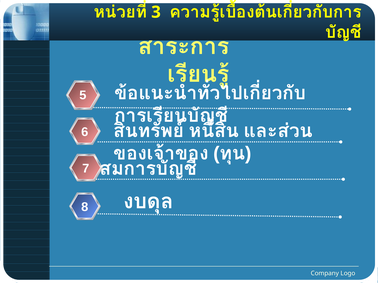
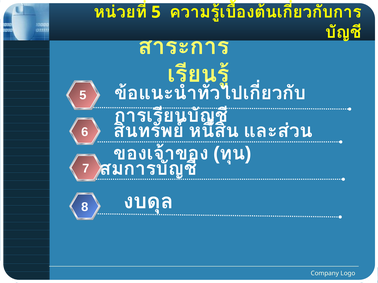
3: 3 -> 5 (156, 12)
